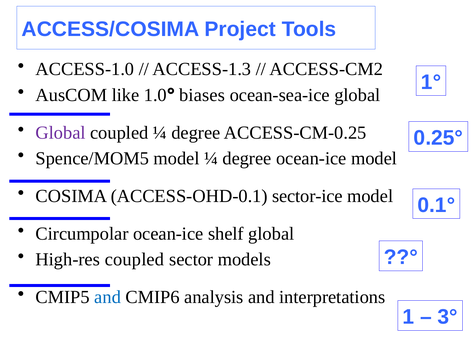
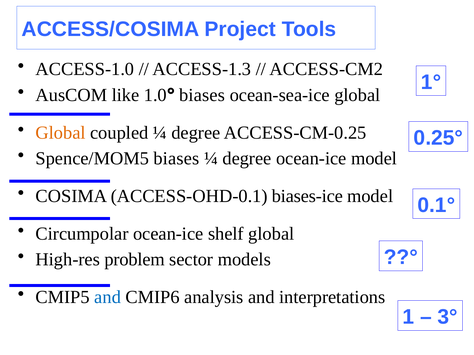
Global colour: purple -> orange (61, 133)
Spence/MOM5 model: model -> biases (176, 159)
sector-ice: sector-ice -> biases-ice (307, 196)
High-res coupled: coupled -> problem (135, 260)
